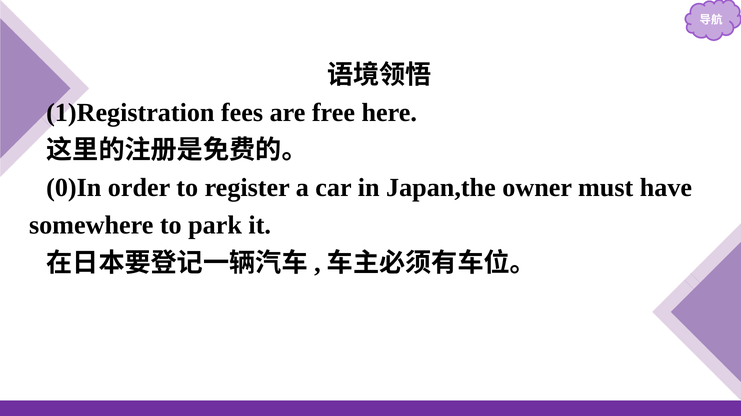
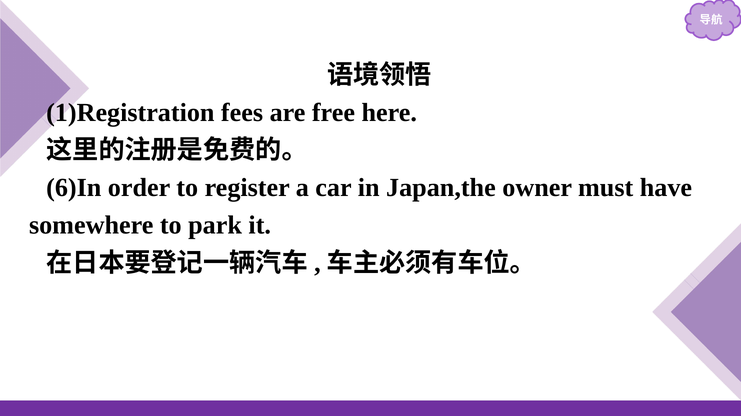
0)In: 0)In -> 6)In (74, 188)
